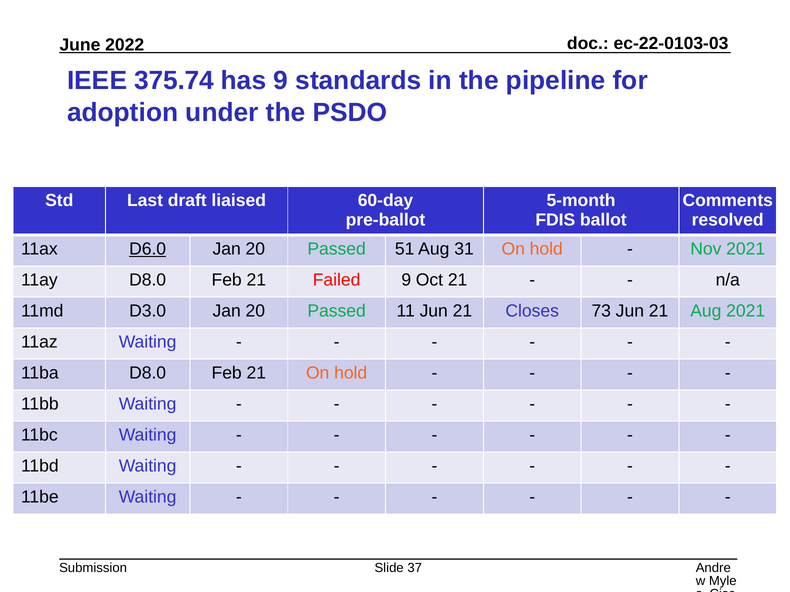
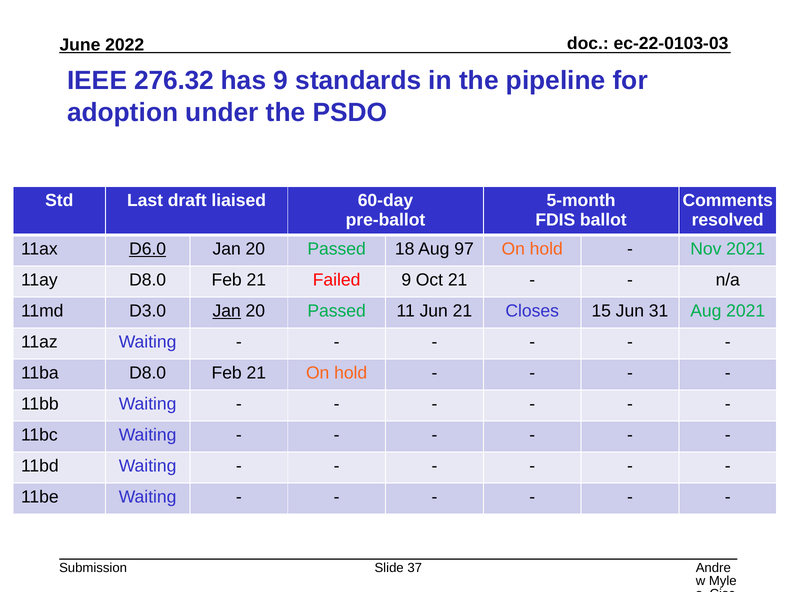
375.74: 375.74 -> 276.32 (174, 81)
51: 51 -> 18 (405, 249)
31: 31 -> 97 (464, 249)
Jan underline: none -> present (227, 311)
73: 73 -> 15 (601, 311)
21: 21 -> 31 (659, 311)
